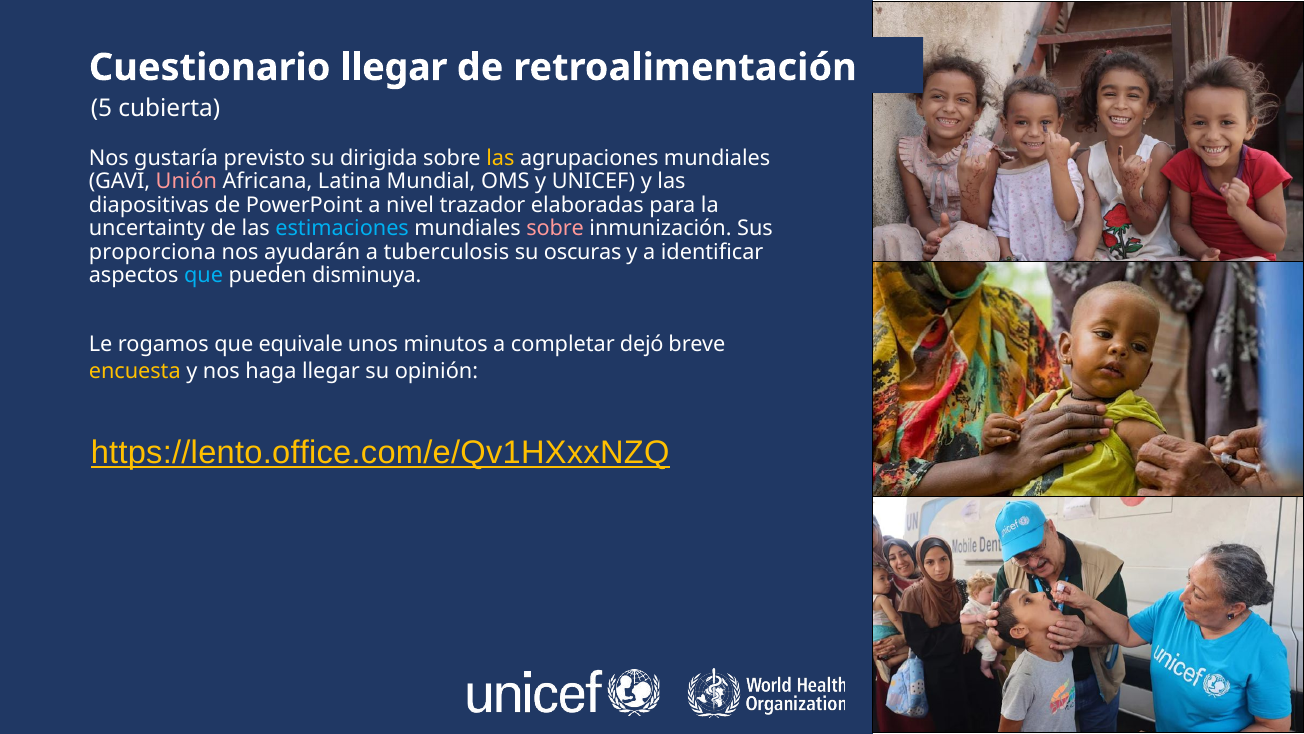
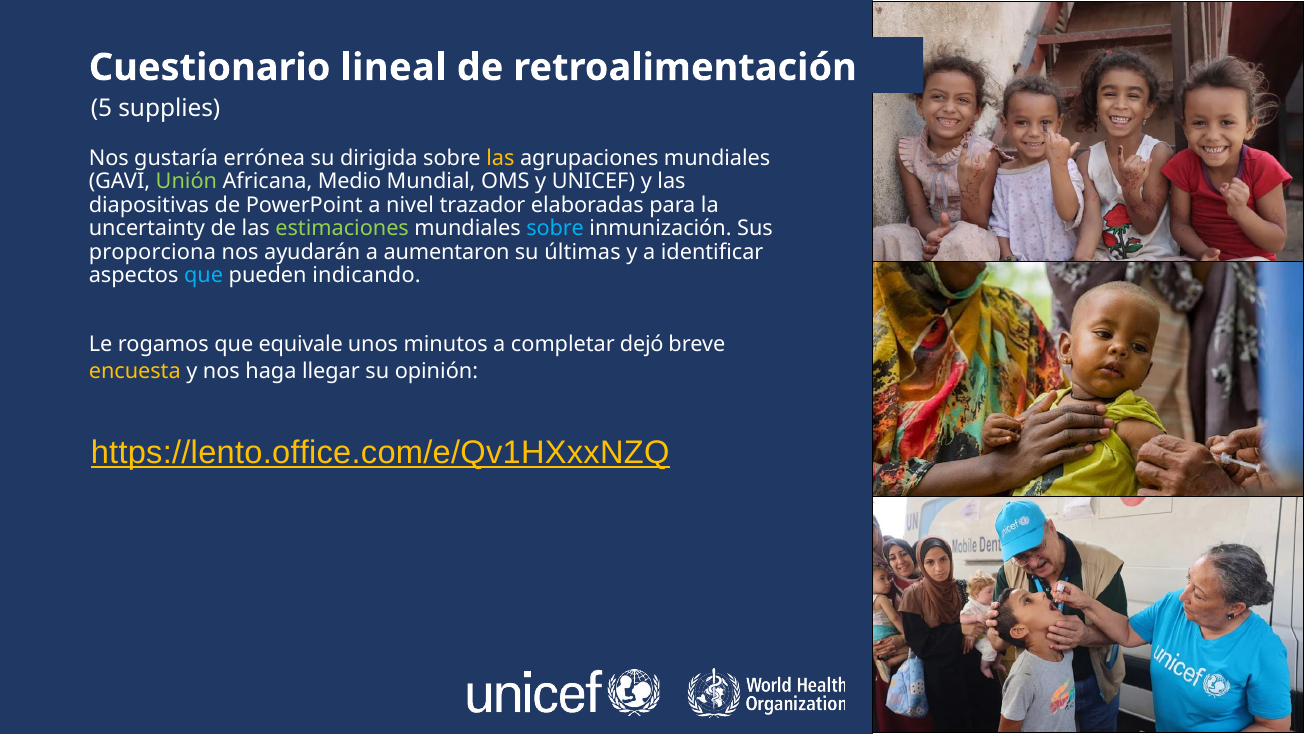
llegar: llegar -> lineal (393, 67)
cubierta: cubierta -> supplies (169, 108)
previsto: previsto -> errónea (264, 158)
Unión colour: pink -> light green (186, 182)
Latina: Latina -> Medio (350, 182)
estimaciones colour: light blue -> light green (342, 229)
sobre colour: pink -> light blue (555, 229)
tuberculosis: tuberculosis -> aumentaron (447, 252)
oscuras: oscuras -> últimas (583, 252)
disminuya: disminuya -> indicando (367, 275)
